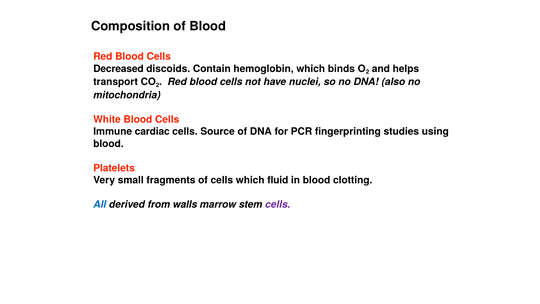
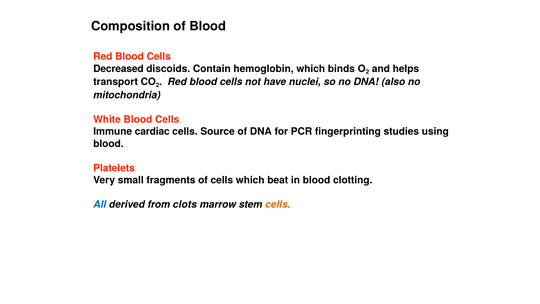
fluid: fluid -> beat (278, 180)
walls: walls -> clots (185, 204)
cells colour: purple -> orange (278, 204)
